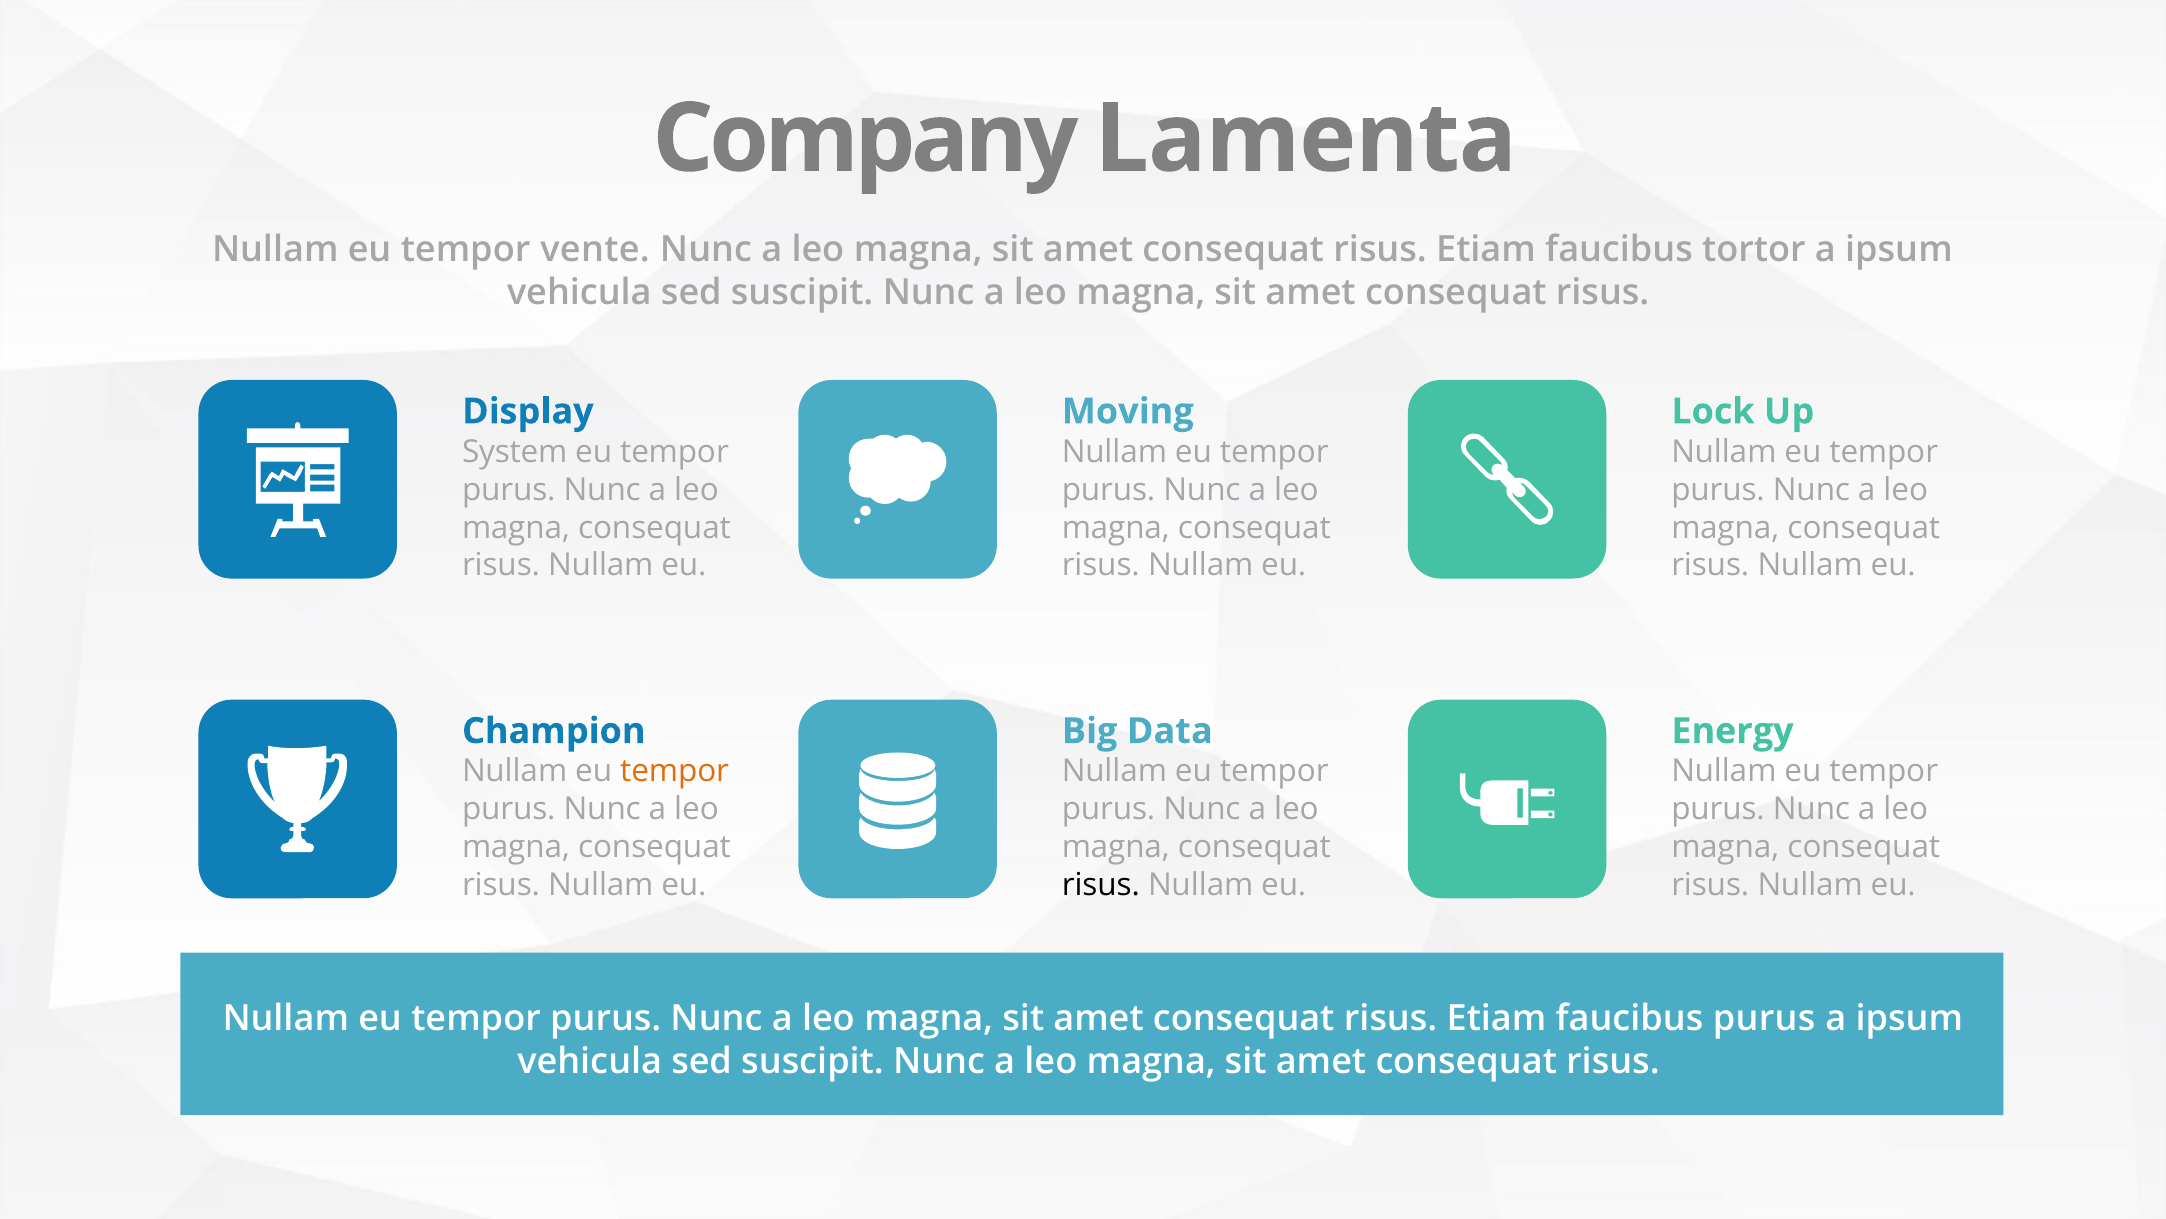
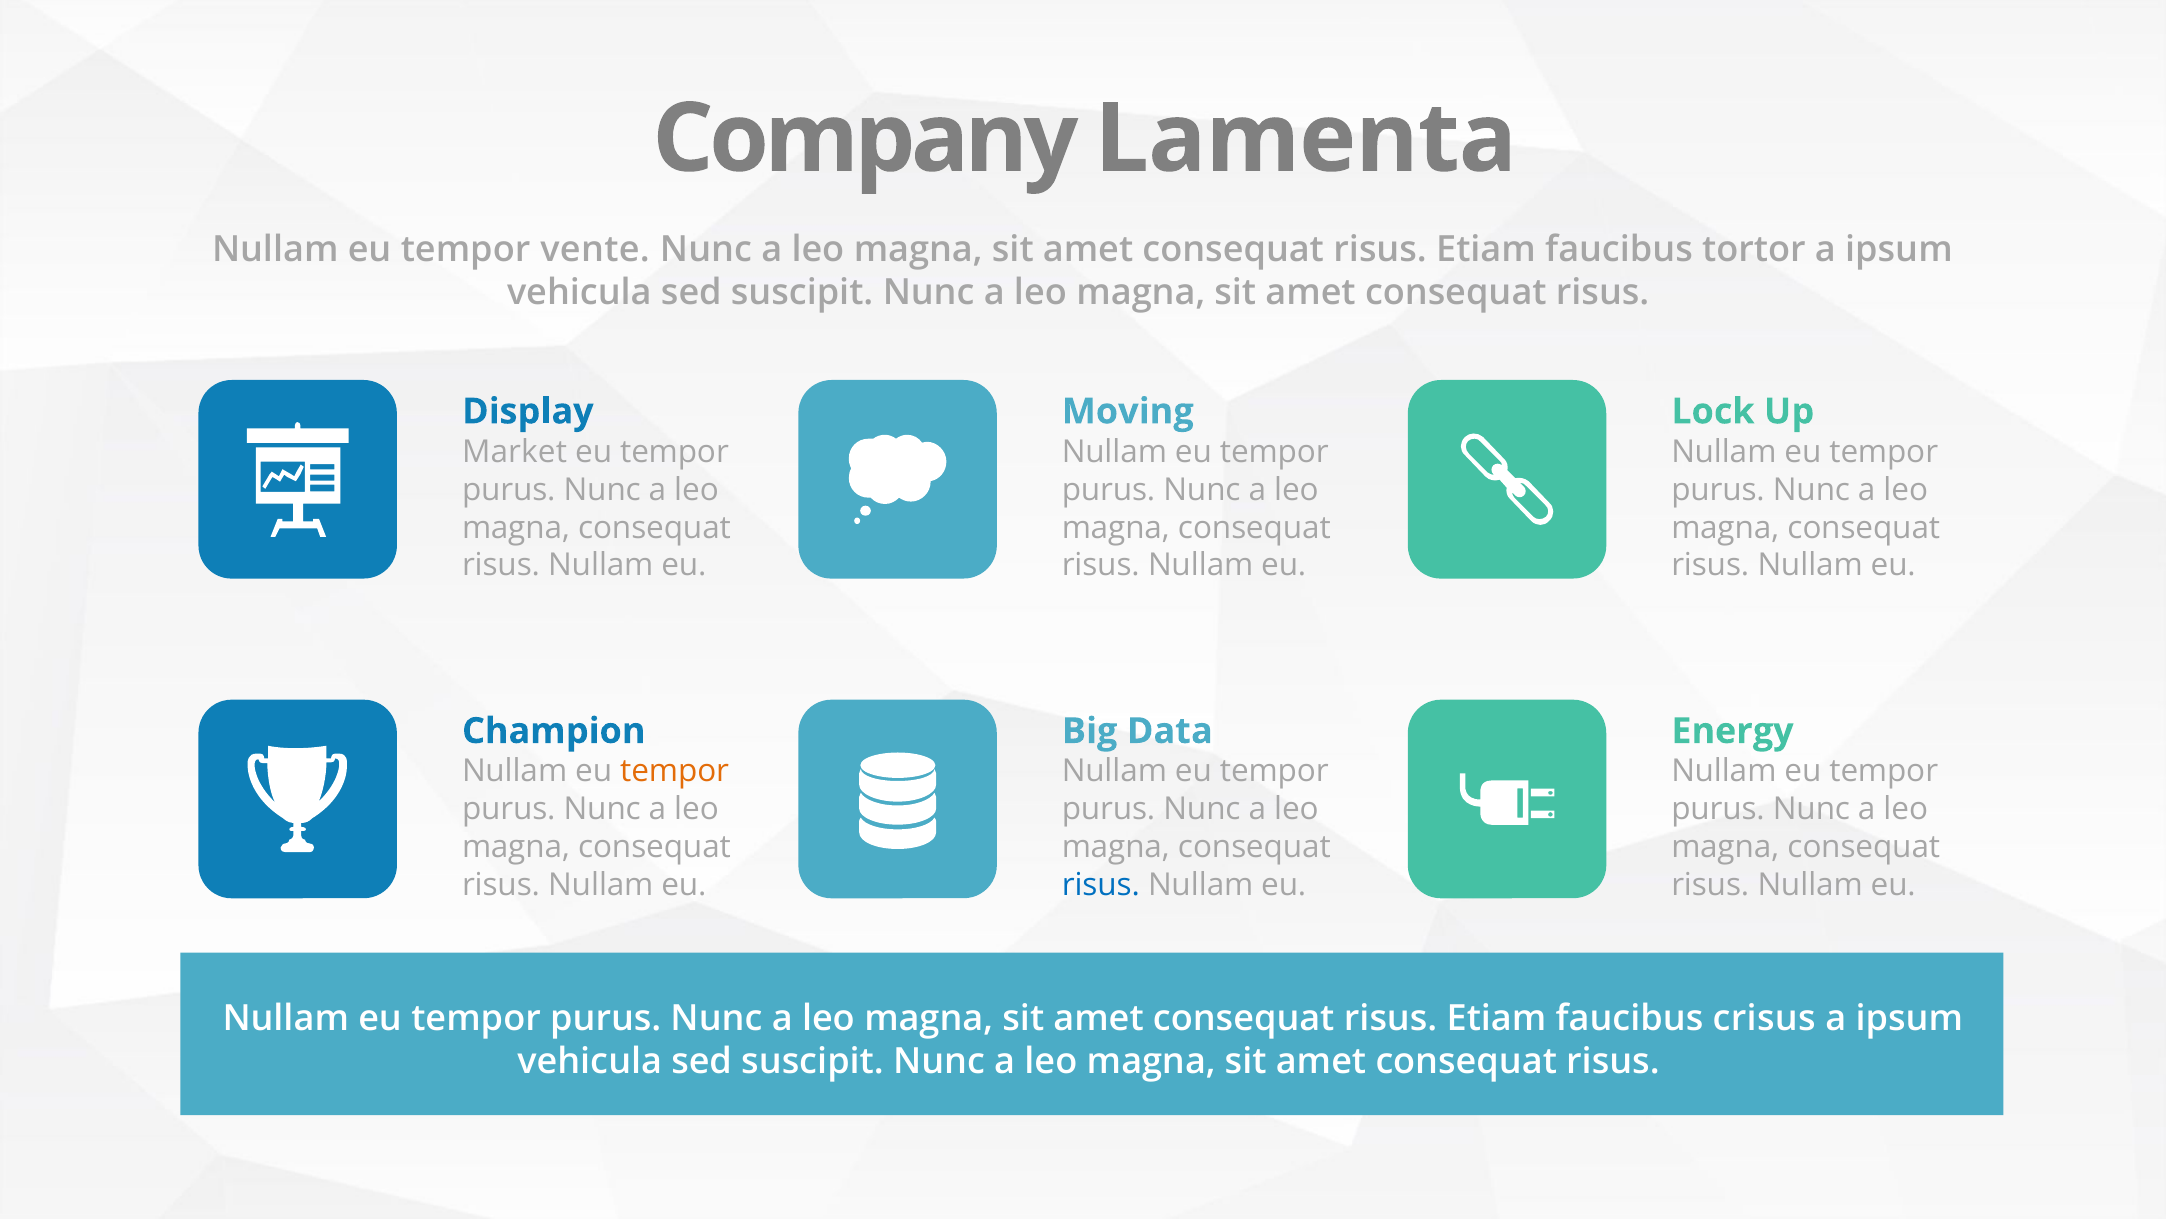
System: System -> Market (515, 452)
risus colour: black -> blue (1101, 885)
faucibus purus: purus -> crisus (1764, 1018)
